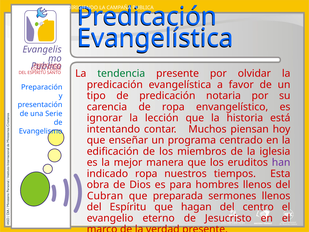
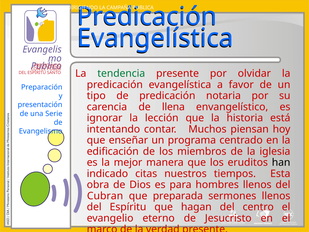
de ropa: ropa -> llena (173, 107)
han colour: purple -> black (281, 162)
indicado ropa: ropa -> citas (146, 173)
